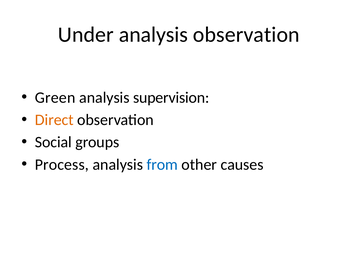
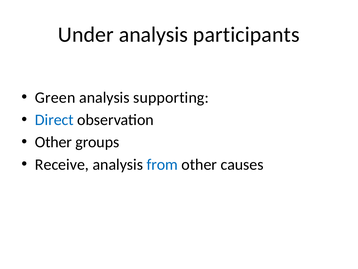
analysis observation: observation -> participants (246, 35)
supervision: supervision -> supporting (171, 97)
Direct colour: orange -> blue (54, 120)
Social: Social -> Other (53, 142)
Process: Process -> Receive (62, 164)
